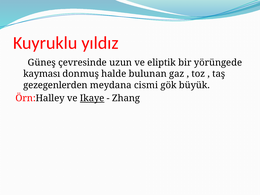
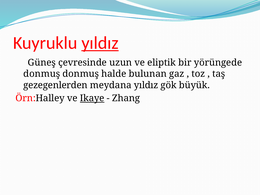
yıldız underline: none -> present (100, 43)
kayması: kayması -> donmuş (42, 74)
meydana cismi: cismi -> yıldız (146, 85)
